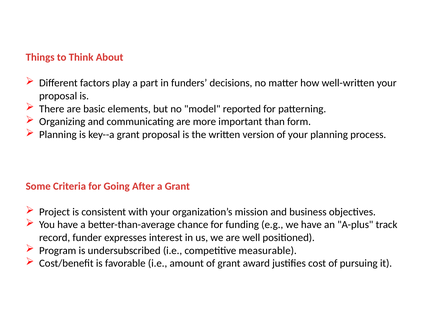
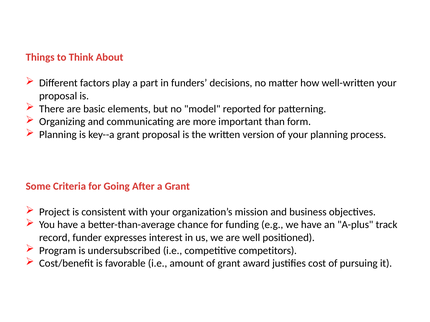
measurable: measurable -> competitors (268, 251)
